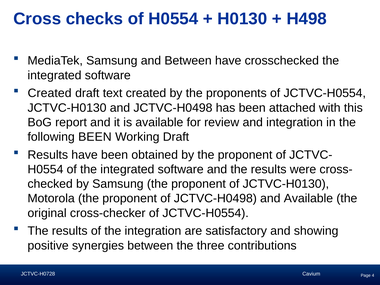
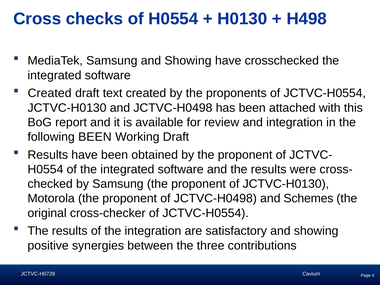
Samsung and Between: Between -> Showing (188, 61)
and Available: Available -> Schemes (308, 198)
